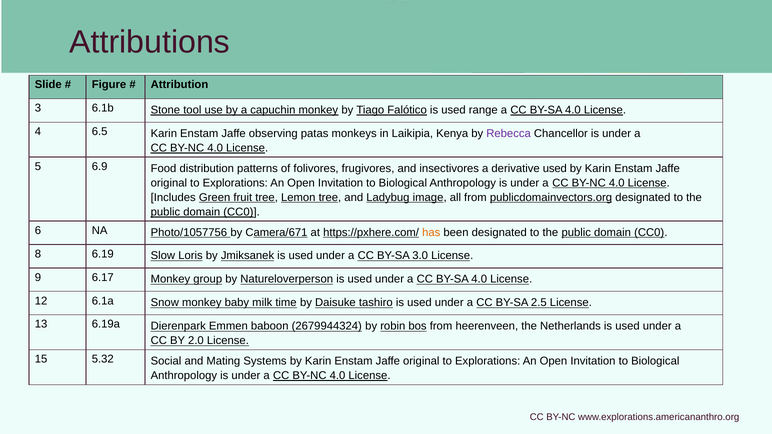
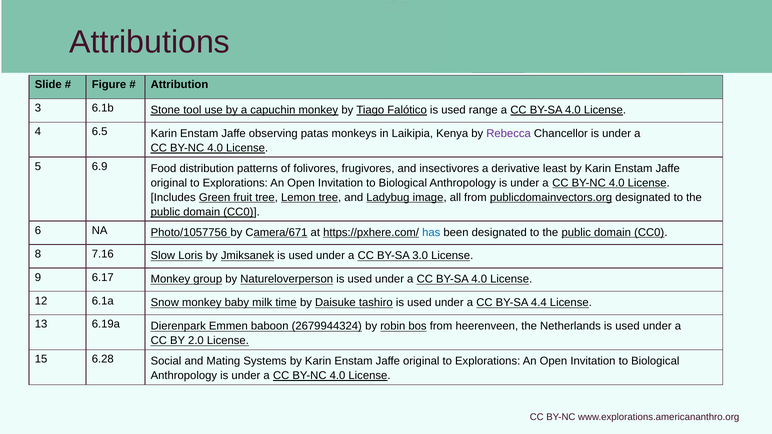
derivative used: used -> least (555, 168)
has colour: orange -> blue (431, 232)
6.19: 6.19 -> 7.16 (103, 254)
2.5: 2.5 -> 4.4 (539, 303)
5.32: 5.32 -> 6.28 (103, 359)
